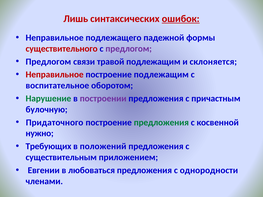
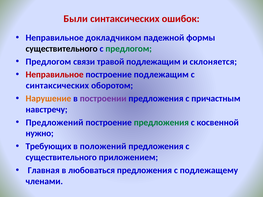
Лишь: Лишь -> Были (76, 19)
ошибок underline: present -> none (181, 19)
подлежащего: подлежащего -> докладчиком (113, 38)
существительного colour: red -> black (62, 49)
предлогом colour: purple -> green (129, 49)
воспитательное: воспитательное -> синтаксических (57, 86)
Нарушение colour: green -> orange (48, 99)
булочную: булочную -> навстречу (47, 110)
Придаточного: Придаточного -> Предложений (55, 123)
существительным: существительным -> существительного (61, 158)
Евгении: Евгении -> Главная (44, 171)
однородности: однородности -> подлежащему (209, 171)
